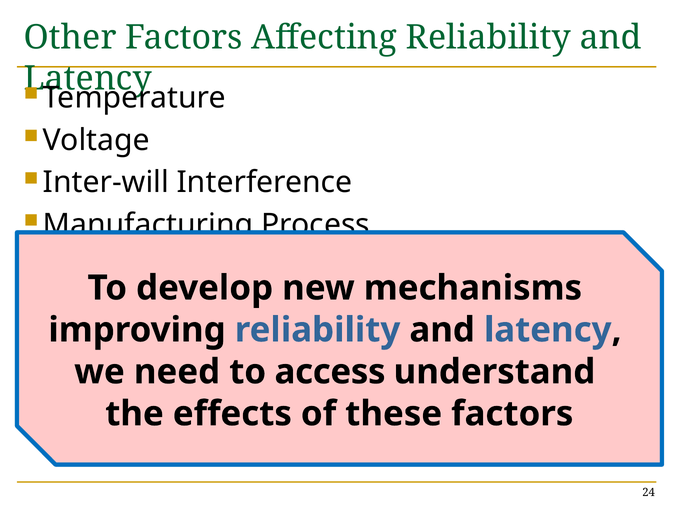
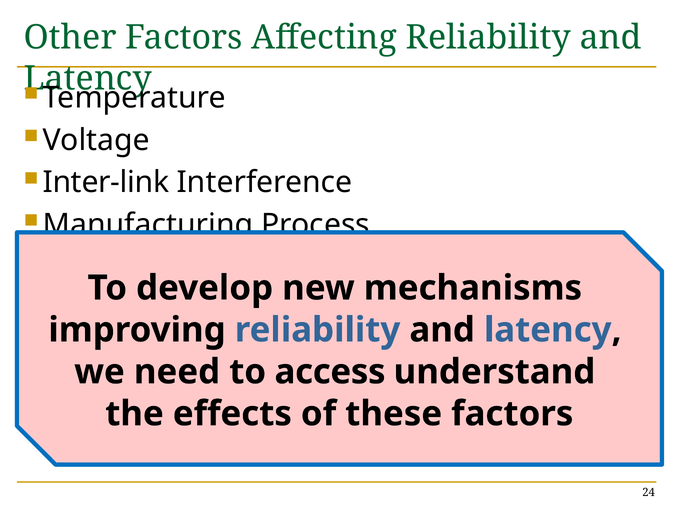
Inter-will: Inter-will -> Inter-link (106, 182)
